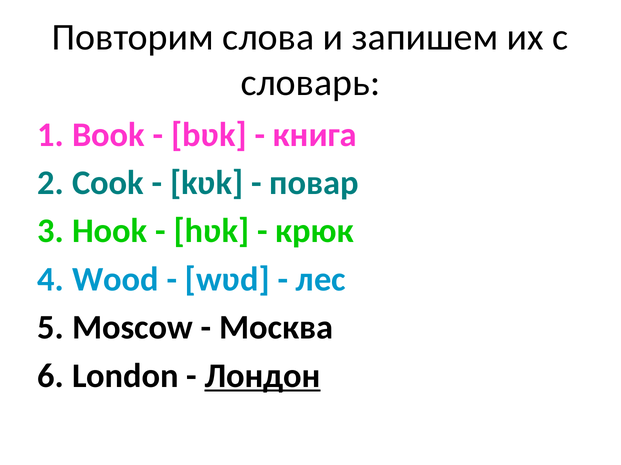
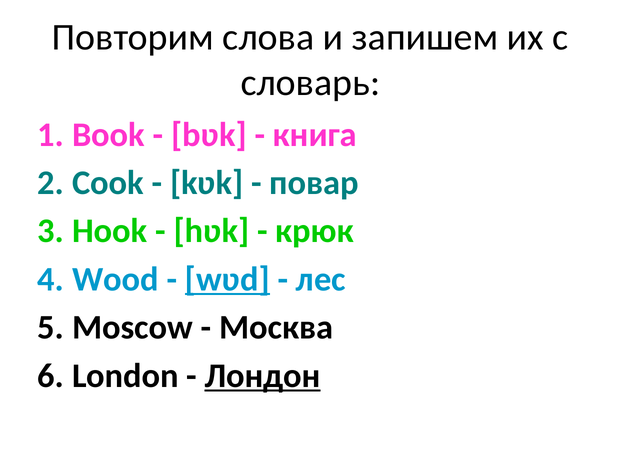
wʋd underline: none -> present (227, 280)
